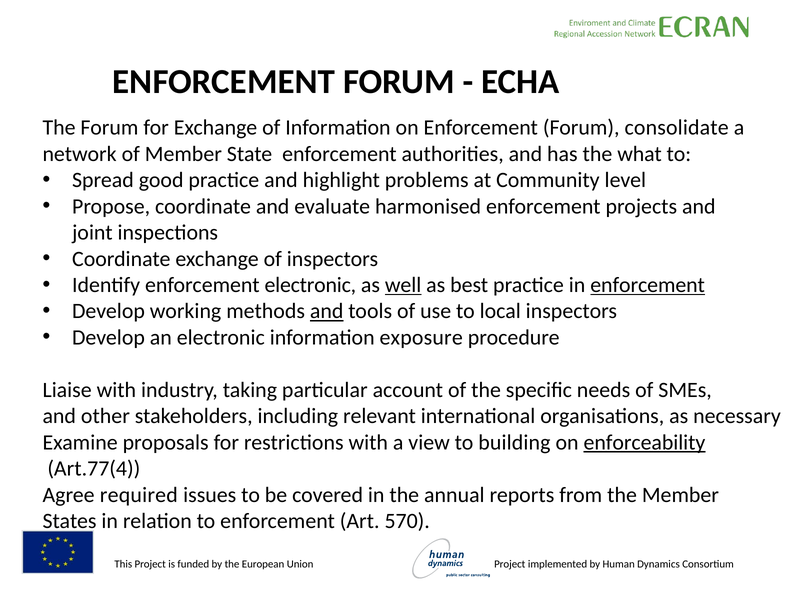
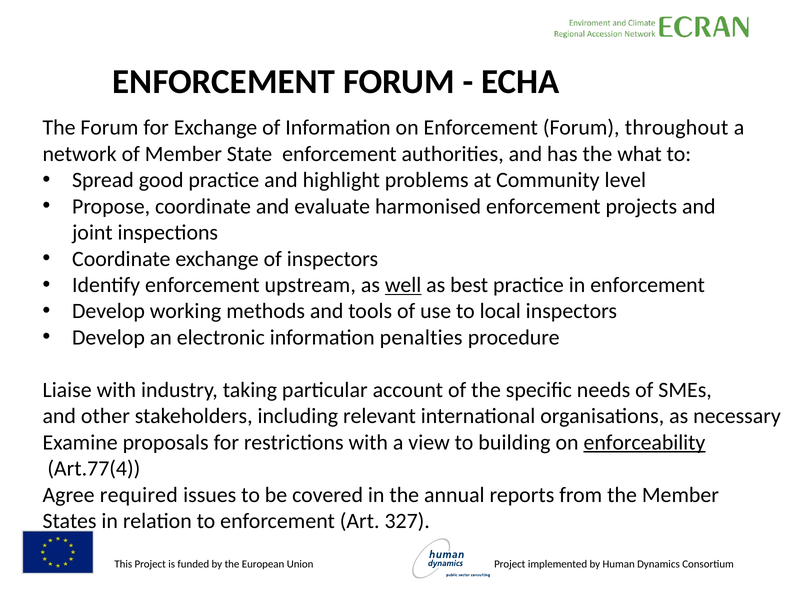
consolidate: consolidate -> throughout (677, 128)
enforcement electronic: electronic -> upstream (310, 285)
enforcement underline: present -> none (648, 285)
and underline: present -> none (327, 311)
exposure: exposure -> penalties (421, 338)
570: 570 -> 327 (407, 521)
